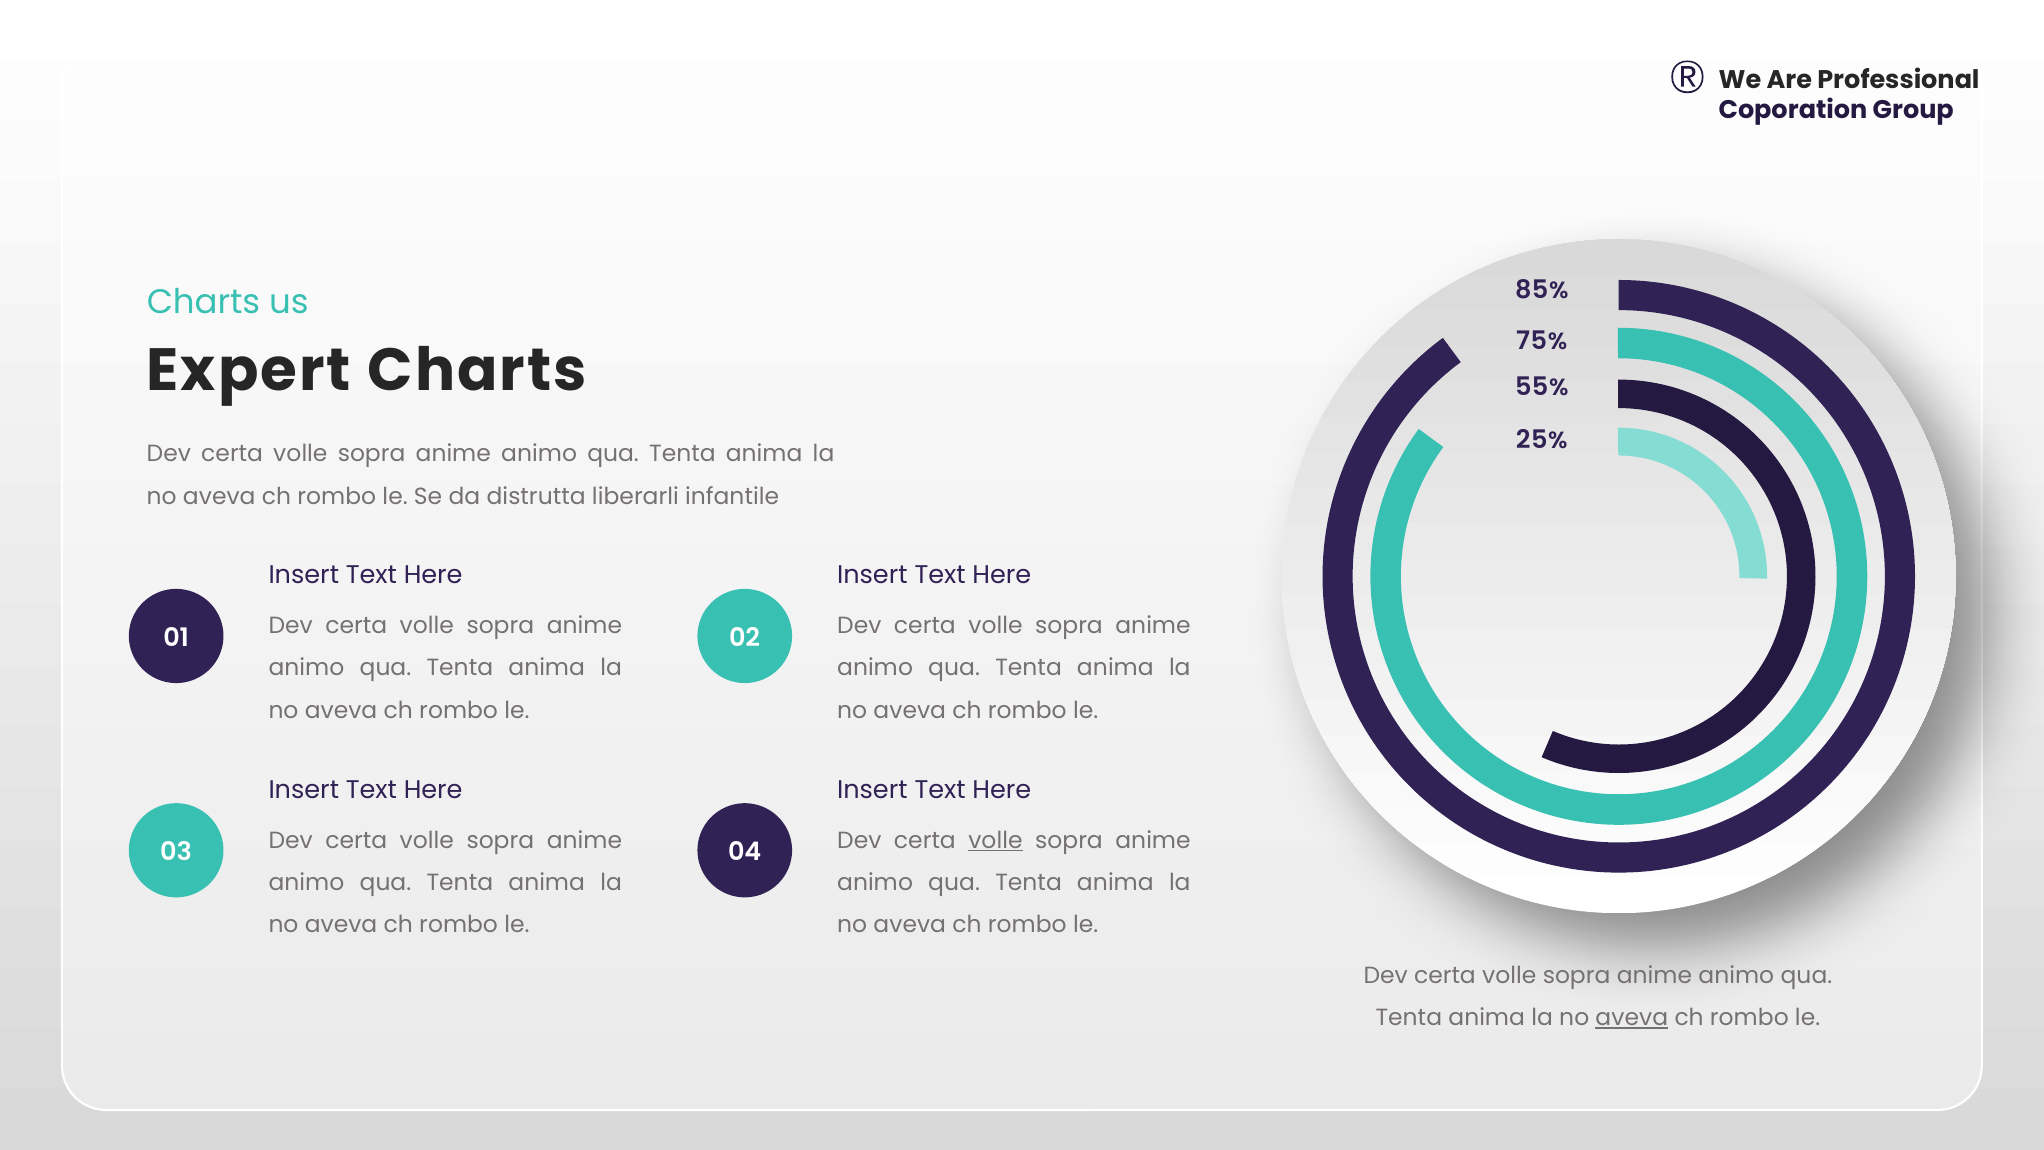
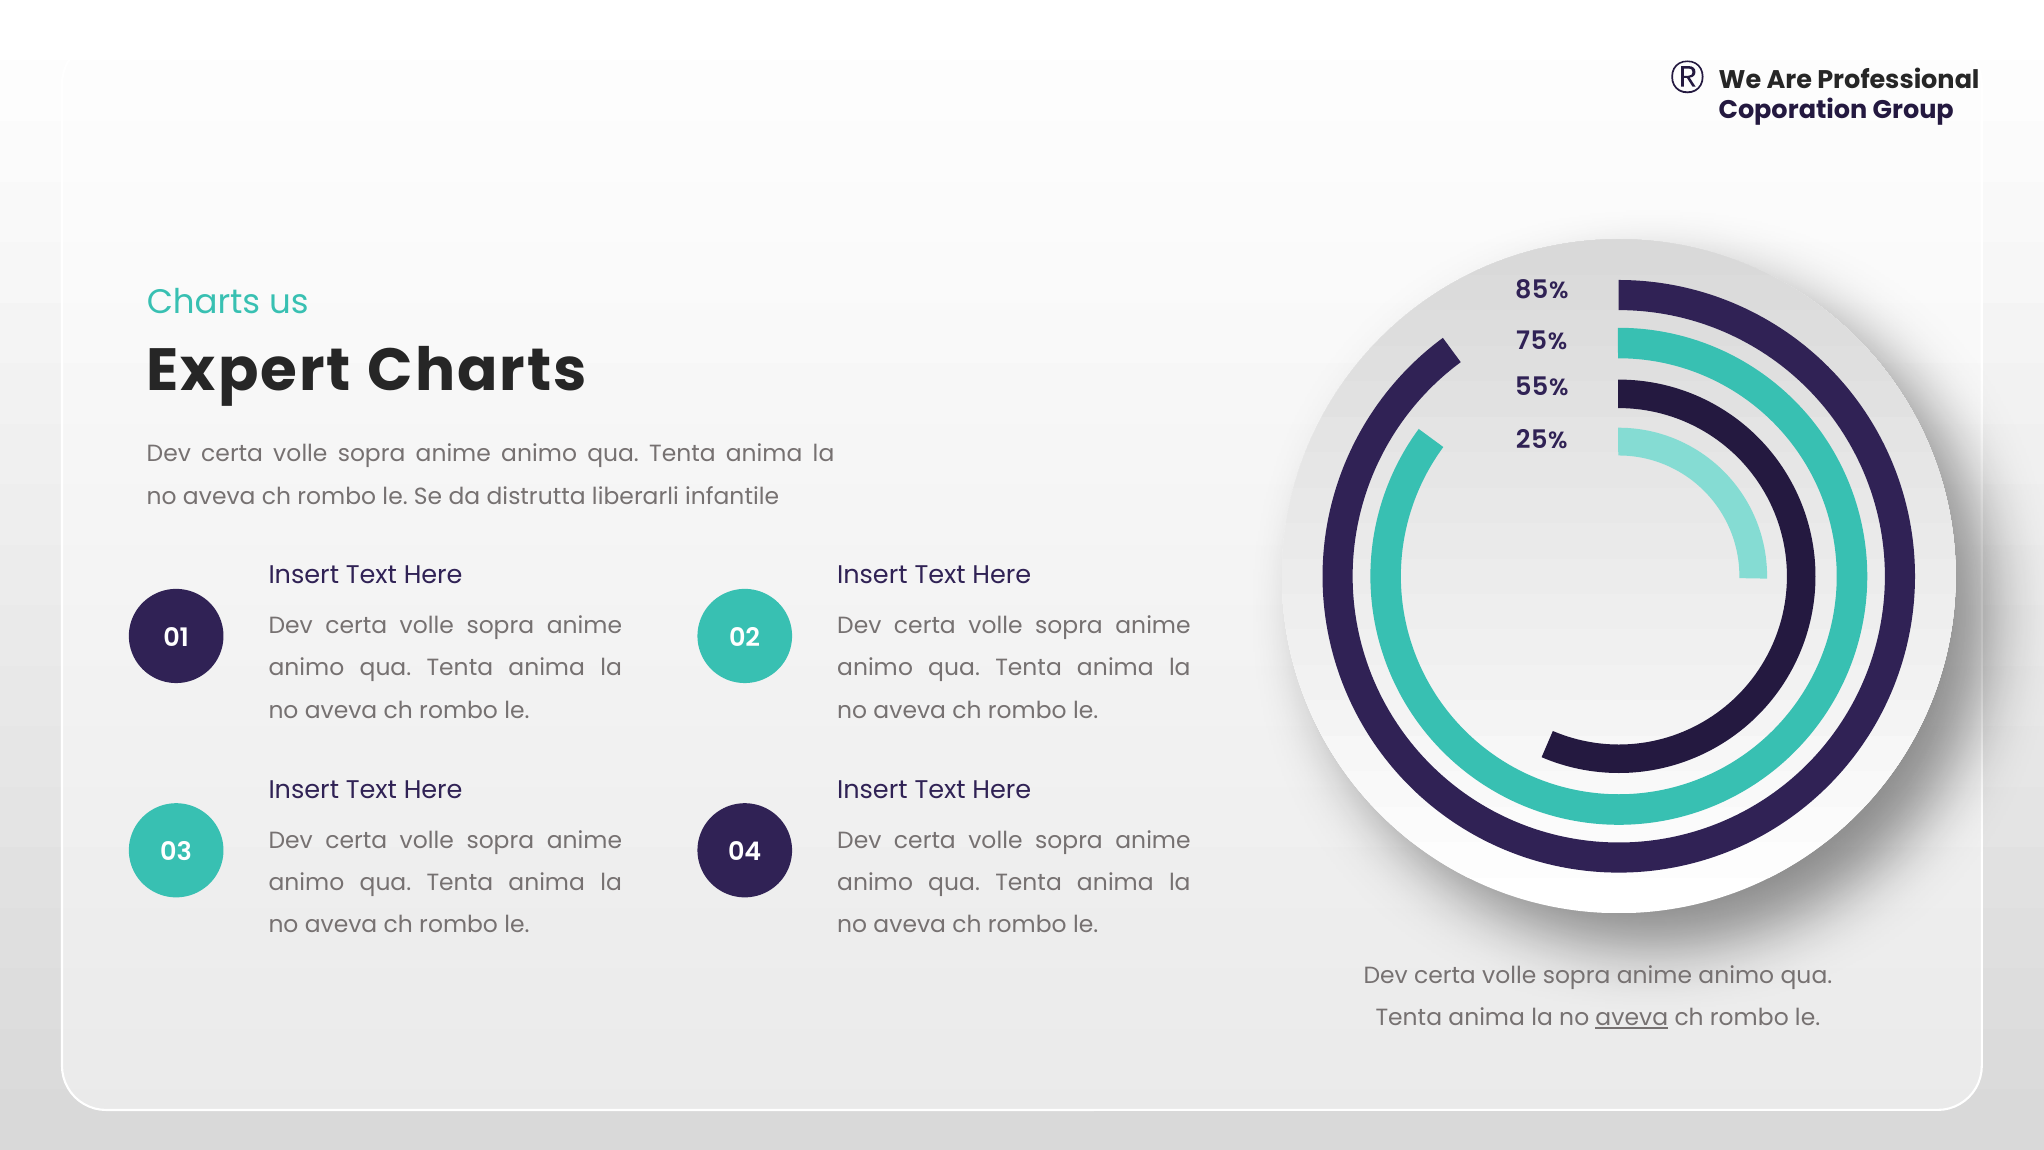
volle underline: present -> none (995, 840)
